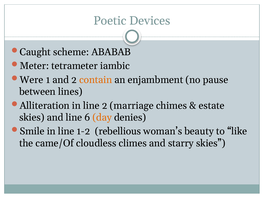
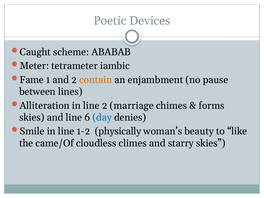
Were: Were -> Fame (32, 80)
estate: estate -> forms (212, 106)
day colour: orange -> blue (102, 117)
rebellious: rebellious -> physically (118, 131)
